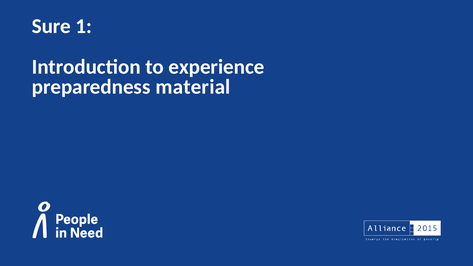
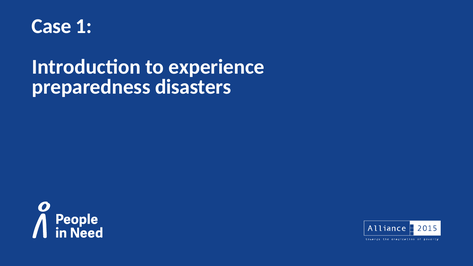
Sure: Sure -> Case (51, 26)
material: material -> disasters (193, 87)
